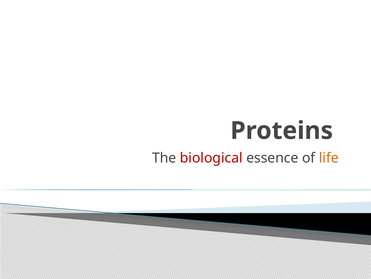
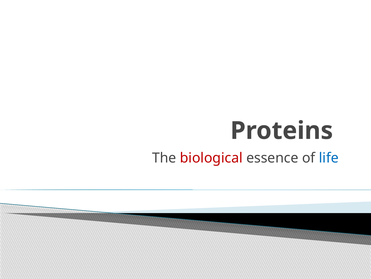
life colour: orange -> blue (329, 158)
